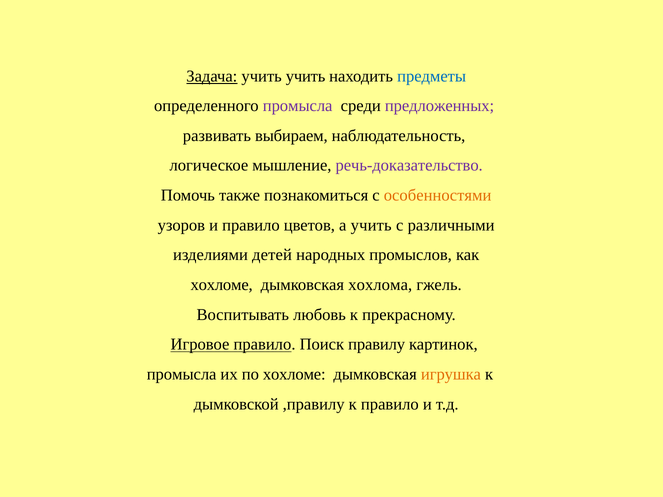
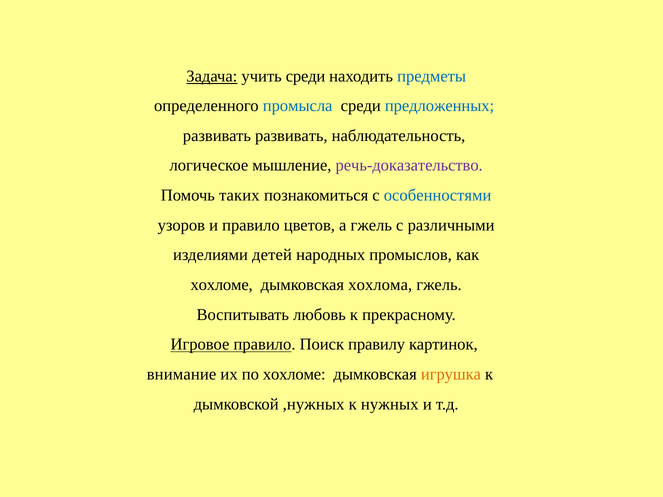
учить учить: учить -> среди (306, 76)
промысла colour: purple -> blue (298, 106)
предложенных colour: purple -> blue (440, 106)
развивать выбираем: выбираем -> развивать (291, 136)
также: также -> таких (239, 195)
особенностями colour: orange -> blue (438, 195)
а учить: учить -> гжель (371, 225)
промысла: промысла -> внимание (182, 374)
,правилу: ,правилу -> ,нужных (314, 404)
к правило: правило -> нужных (390, 404)
